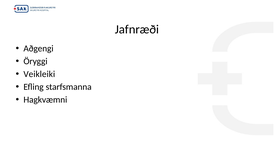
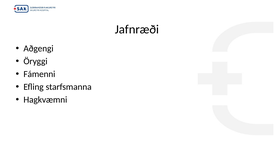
Veikleiki: Veikleiki -> Fámenni (39, 74)
